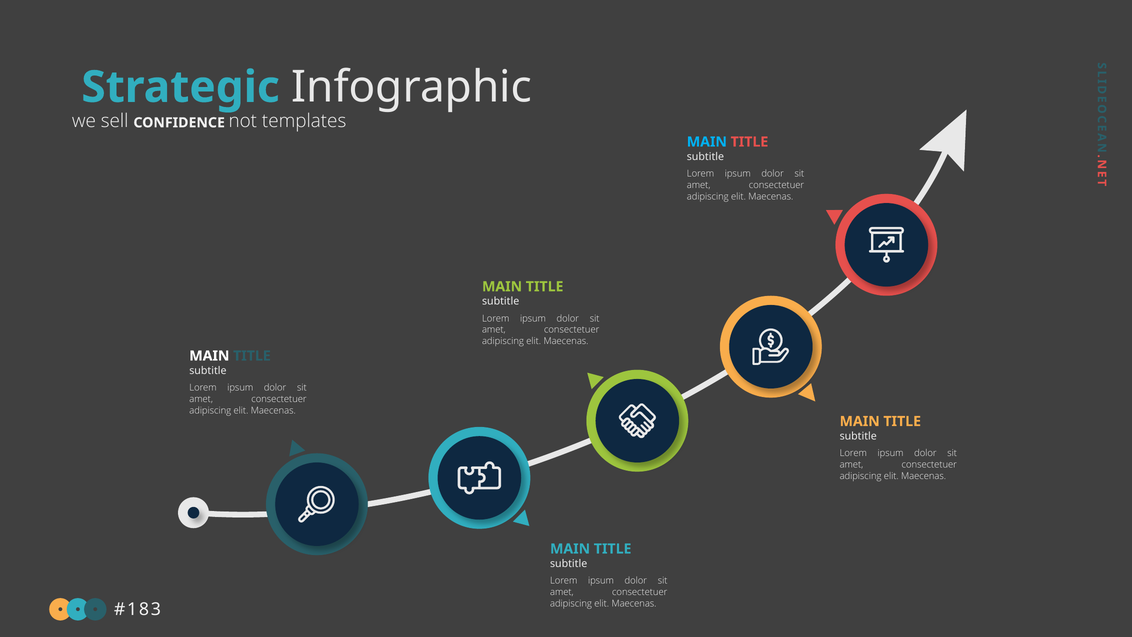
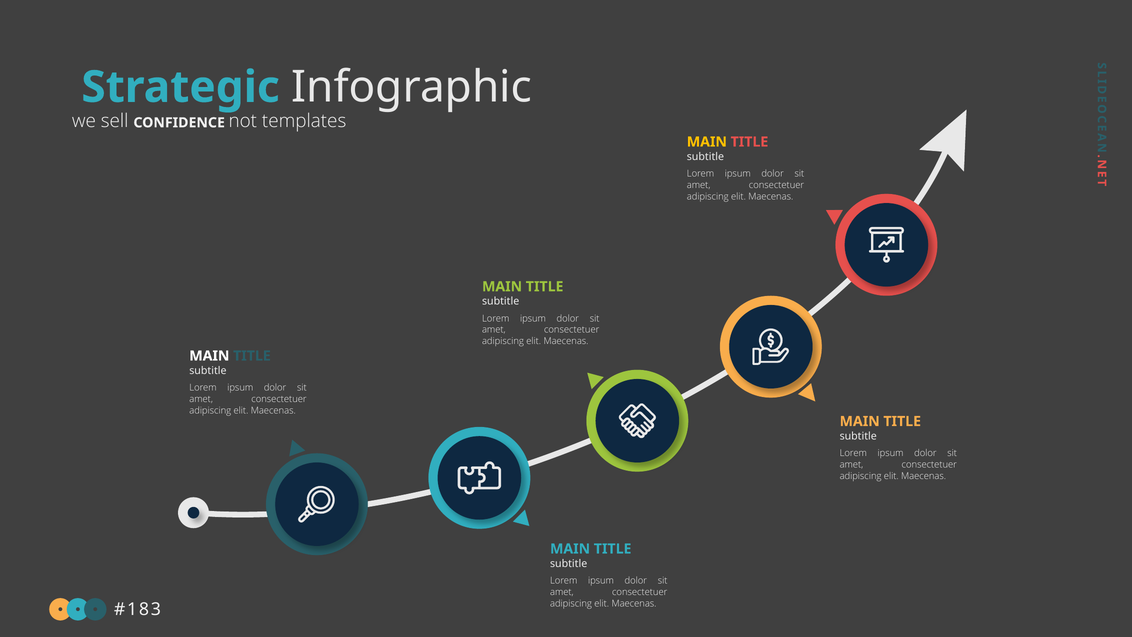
MAIN colour: light blue -> yellow (707, 142)
